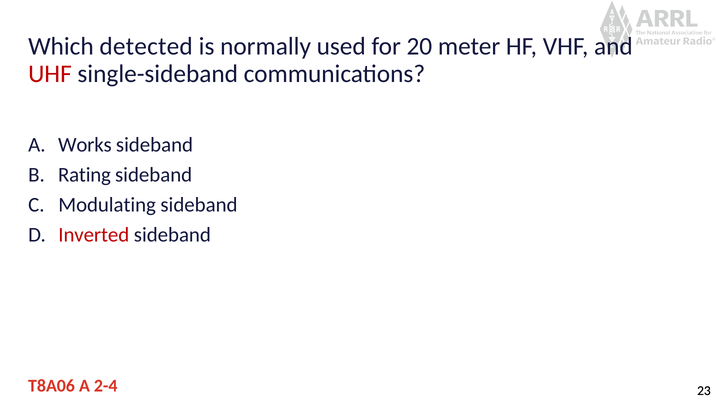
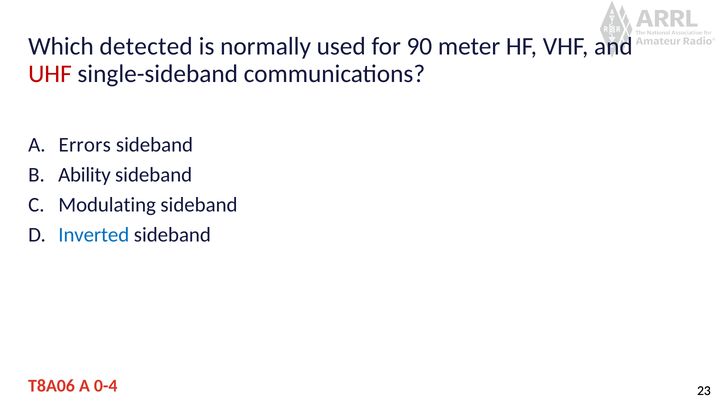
20: 20 -> 90 (419, 46)
Works: Works -> Errors (85, 145)
Rating: Rating -> Ability (84, 175)
Inverted colour: red -> blue (94, 235)
2-4: 2-4 -> 0-4 (106, 386)
